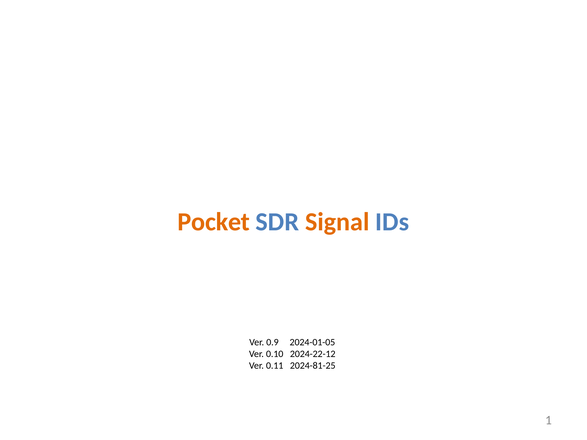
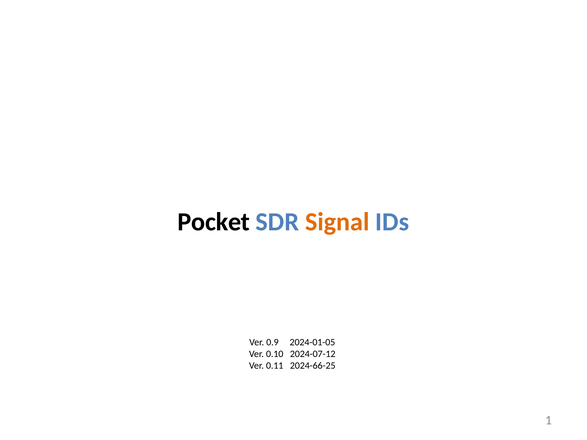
Pocket colour: orange -> black (214, 222)
2024-22-12: 2024-22-12 -> 2024-07-12 (313, 354)
2024-81-25: 2024-81-25 -> 2024-66-25 (313, 366)
